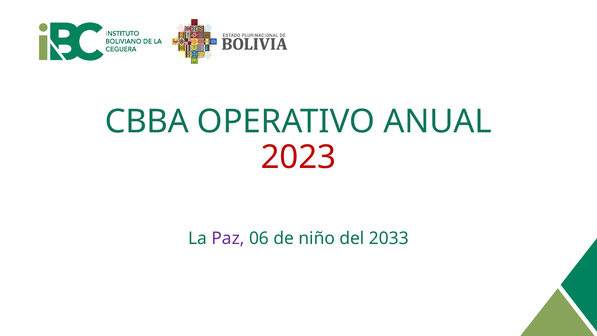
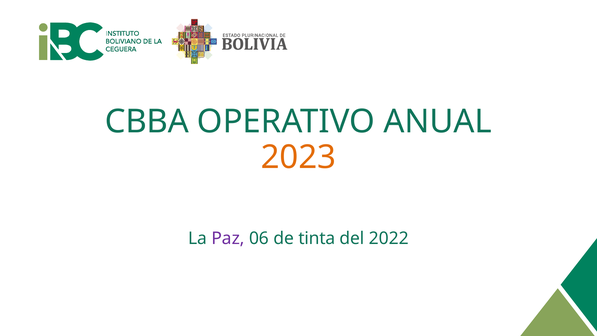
2023 colour: red -> orange (298, 157)
niño: niño -> tinta (317, 238)
2033: 2033 -> 2022 (389, 238)
